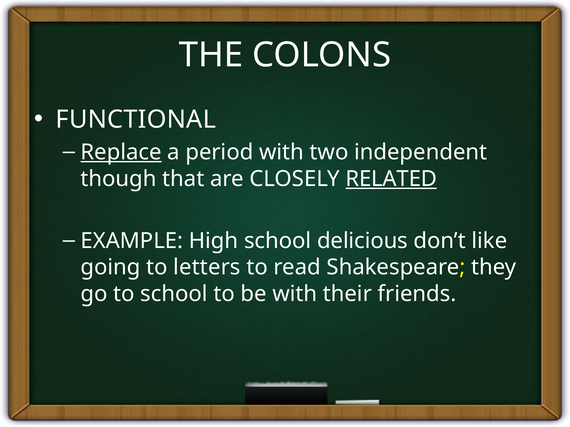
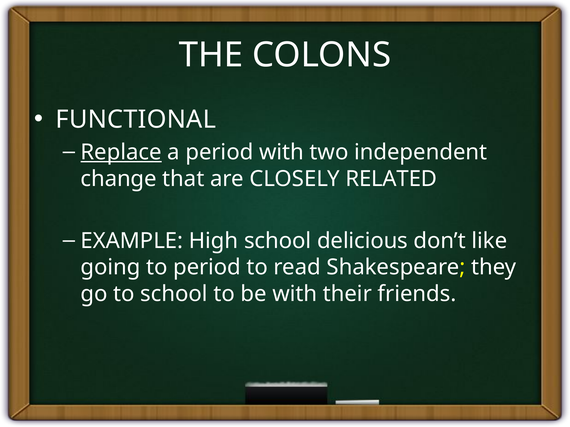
though: though -> change (119, 179)
RELATED underline: present -> none (391, 179)
to letters: letters -> period (207, 268)
